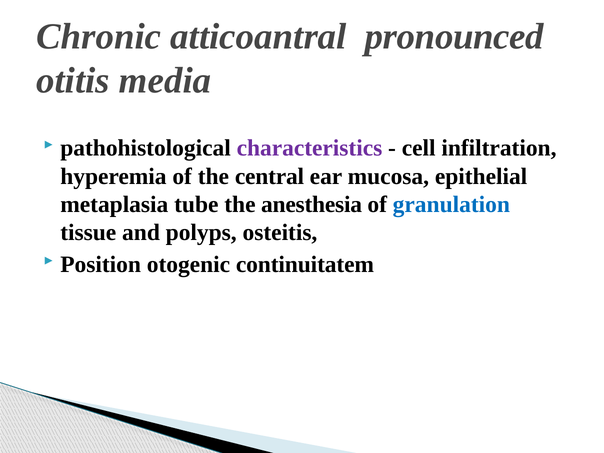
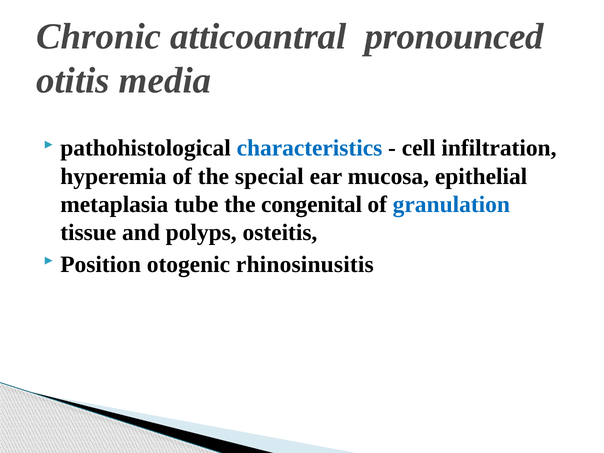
characteristics colour: purple -> blue (309, 148)
central: central -> special (269, 176)
anesthesia: anesthesia -> congenital (312, 205)
continuitatem: continuitatem -> rhinosinusitis (305, 264)
